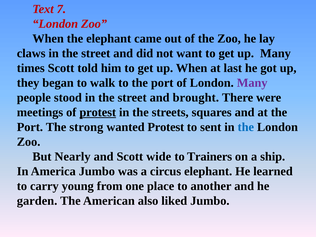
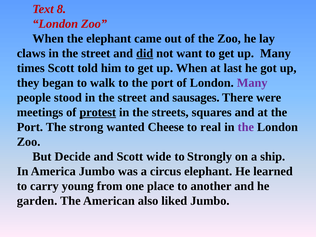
7: 7 -> 8 (61, 9)
did underline: none -> present (145, 53)
brought: brought -> sausages (196, 98)
wanted Protest: Protest -> Cheese (166, 127)
sent: sent -> real (211, 127)
the colour: blue -> purple (246, 127)
Nearly: Nearly -> Decide (73, 157)
Trainers: Trainers -> Strongly (210, 157)
